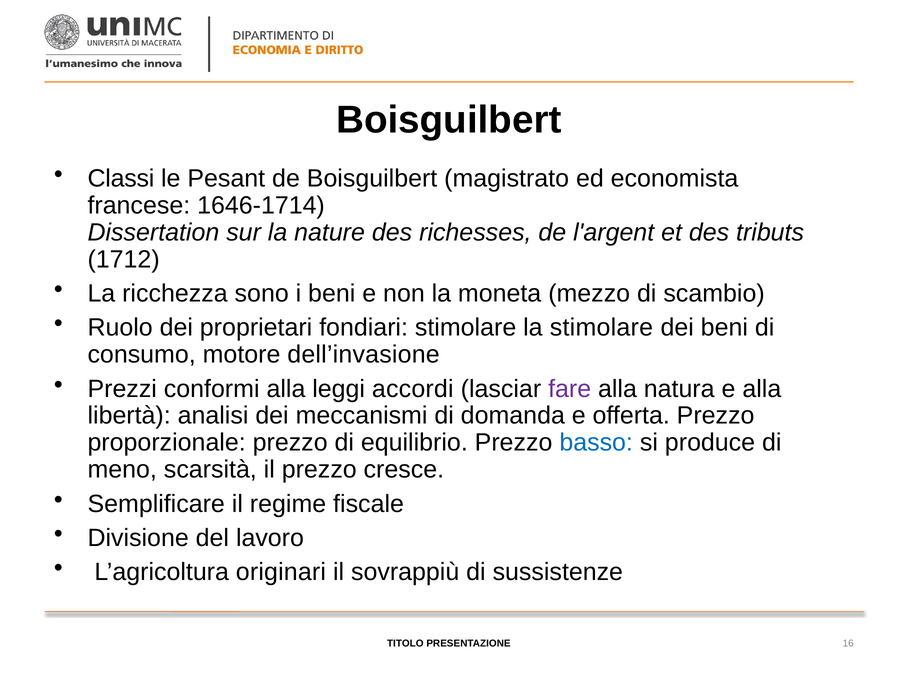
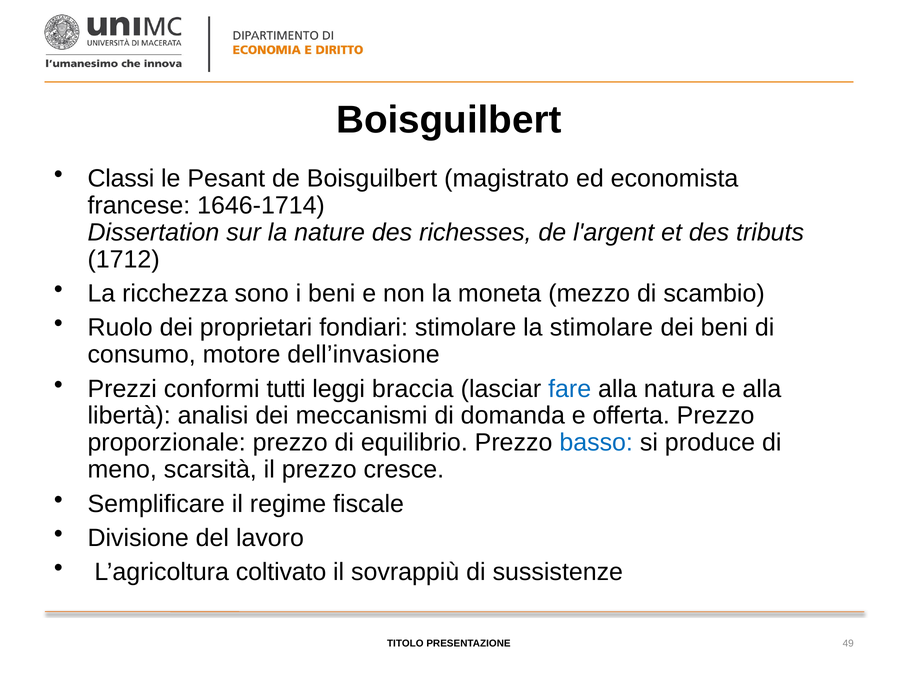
conformi alla: alla -> tutti (286, 388)
accordi: accordi -> braccia (413, 388)
fare colour: purple -> blue (570, 388)
originari: originari -> coltivato (281, 572)
16: 16 -> 49 (848, 643)
